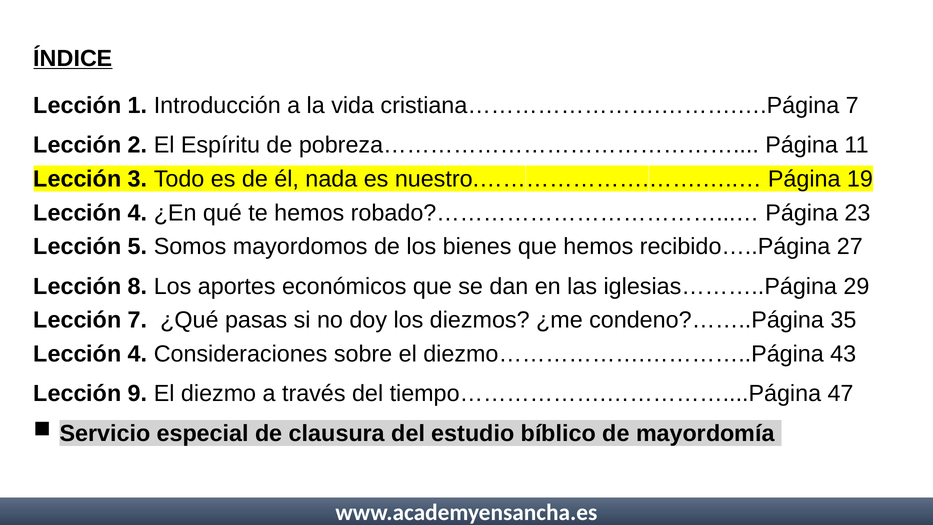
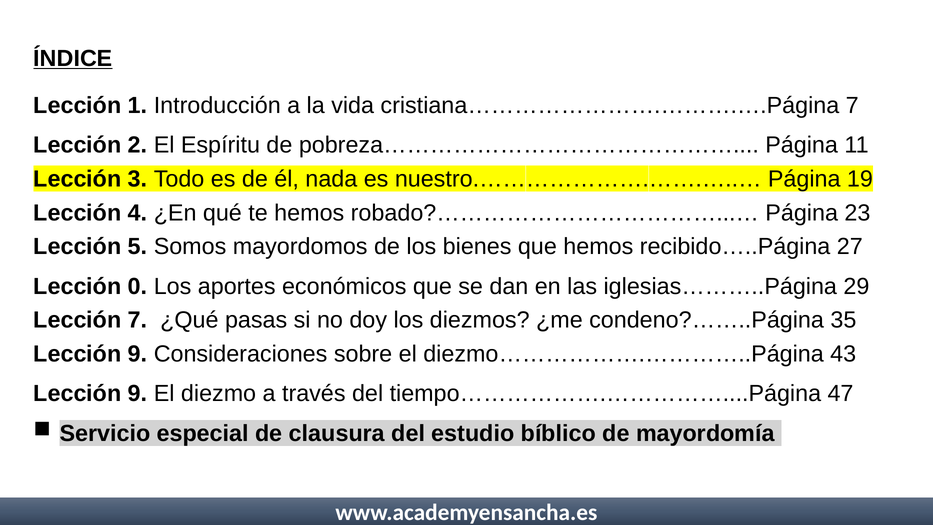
8: 8 -> 0 (138, 286)
4: 4 -> 9 (138, 354)
